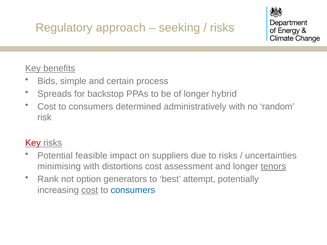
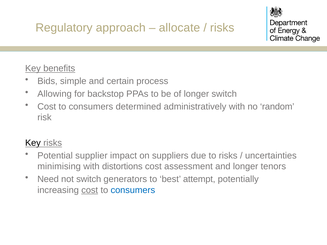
seeking: seeking -> allocate (179, 28)
Spreads: Spreads -> Allowing (55, 94)
longer hybrid: hybrid -> switch (224, 94)
Key colour: red -> black (33, 143)
feasible: feasible -> supplier (91, 156)
tenors underline: present -> none (273, 167)
Rank: Rank -> Need (48, 179)
not option: option -> switch (89, 179)
